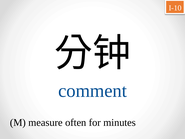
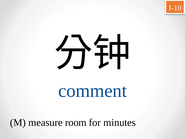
often: often -> room (76, 122)
